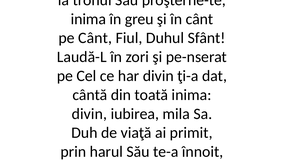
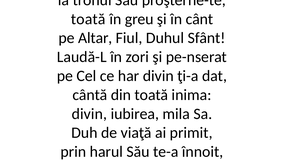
inima: inima -> toată (88, 19)
pe Cânt: Cânt -> Altar (95, 38)
